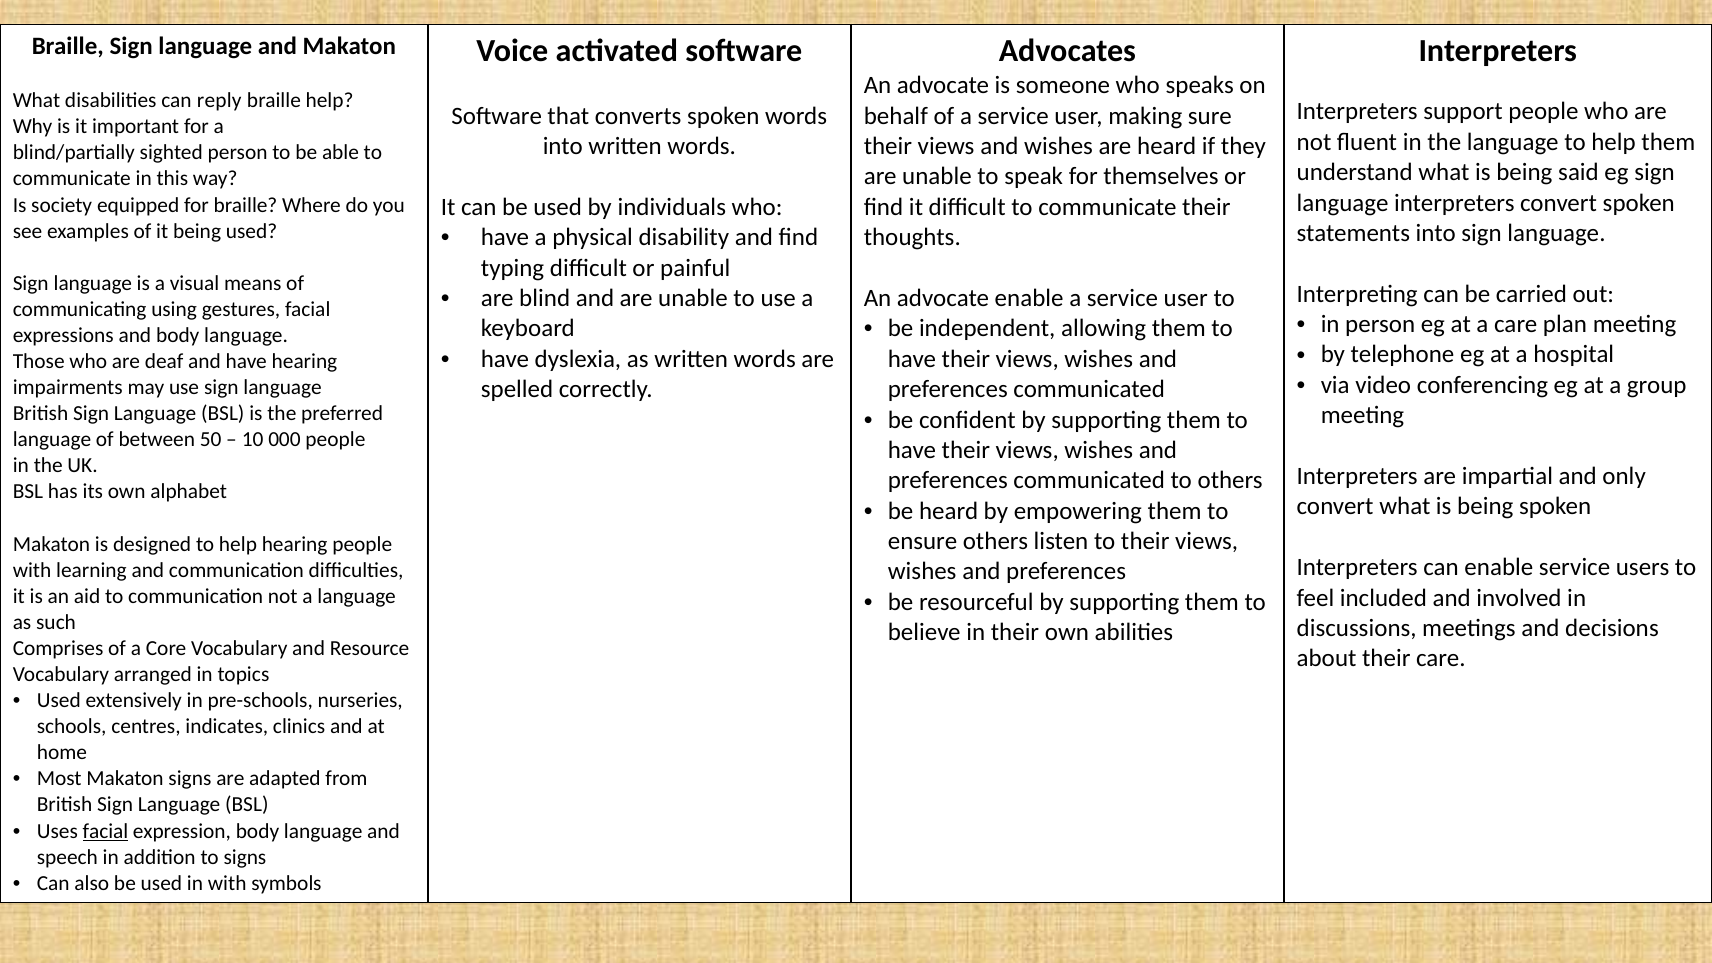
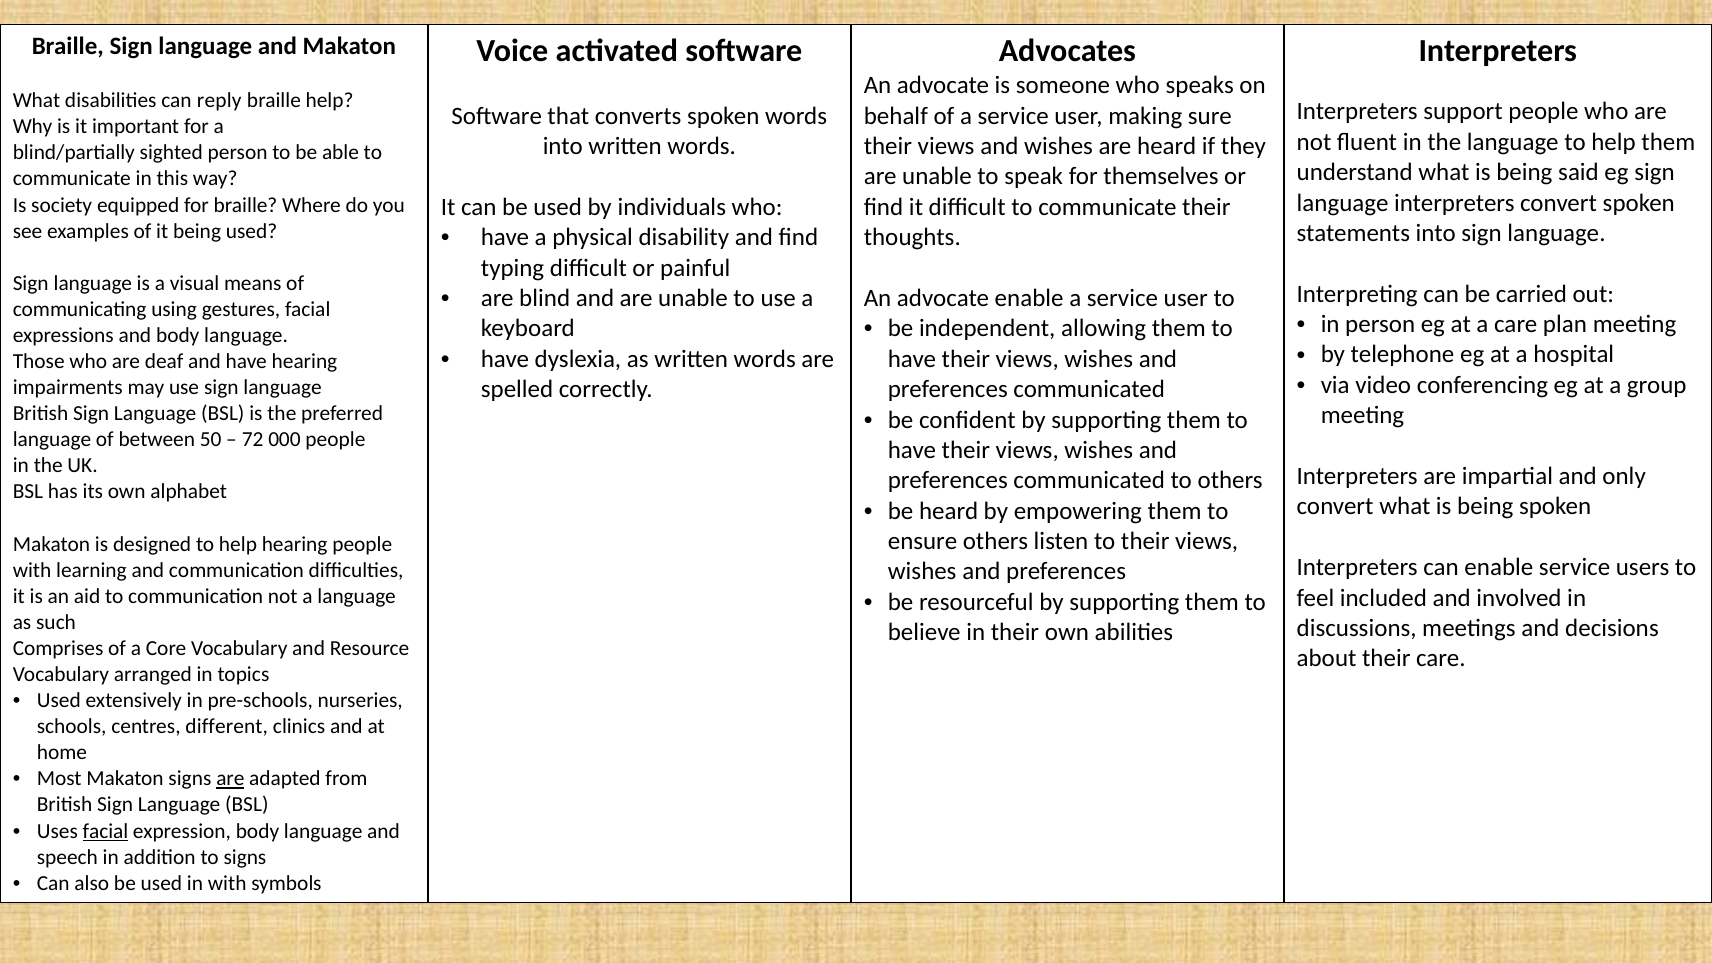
10: 10 -> 72 (253, 440)
indicates: indicates -> different (227, 727)
are underline: none -> present (230, 779)
